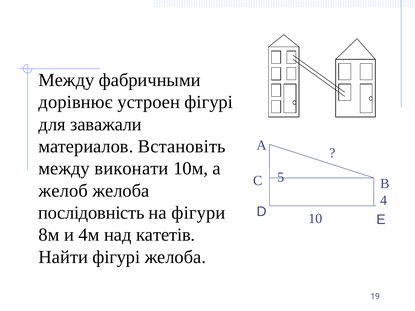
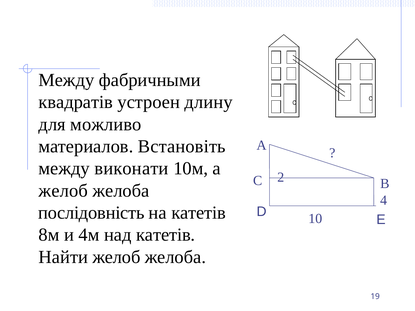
дорівнює: дорівнює -> квадратів (76, 102)
устроен фігурі: фігурі -> длину (209, 102)
заважали: заважали -> можливо (106, 124)
5: 5 -> 2 (281, 177)
на фігури: фігури -> катетів (199, 213)
Найти фігурі: фігурі -> желоб (116, 257)
